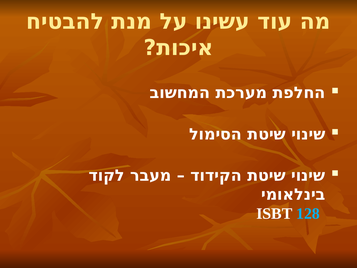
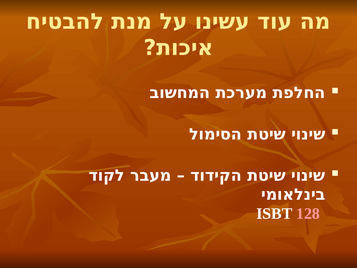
128 colour: light blue -> pink (308, 213)
